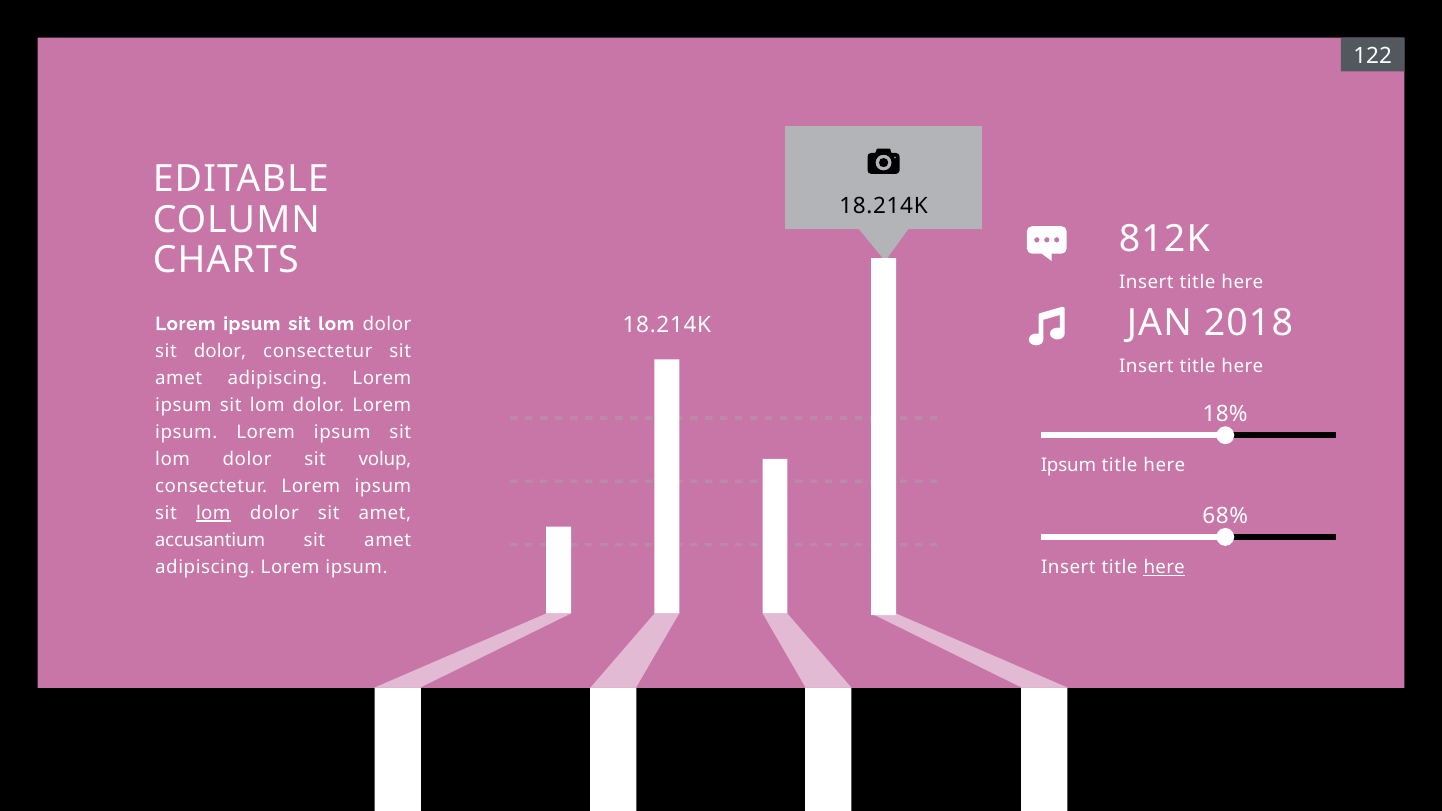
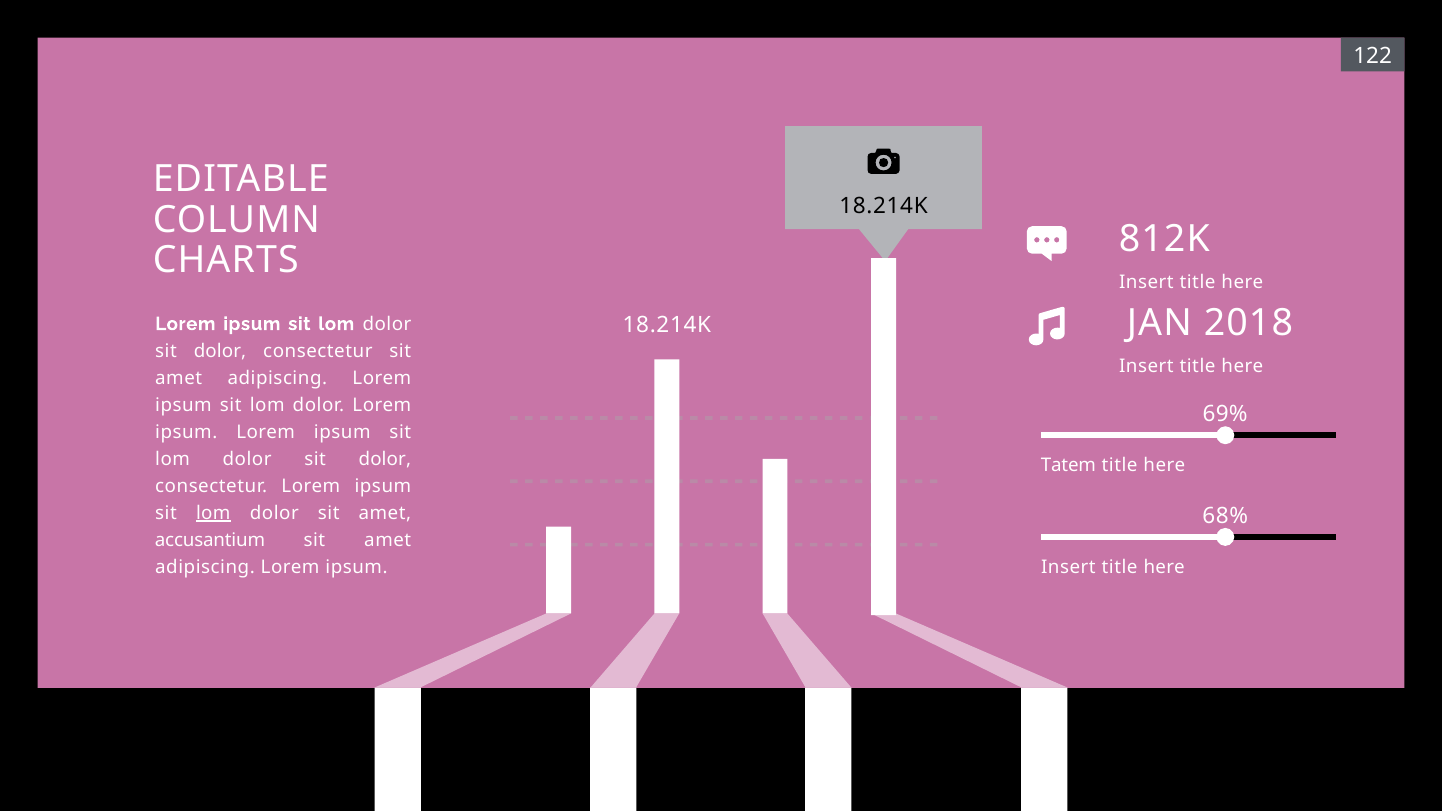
18%: 18% -> 69% (1225, 415)
volup: volup -> dolor (385, 459)
Ipsum: Ipsum -> Tatem (1068, 466)
here underline: present -> none (1164, 568)
